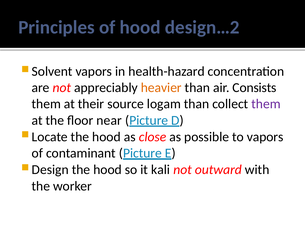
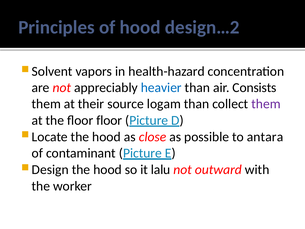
heavier colour: orange -> blue (161, 88)
floor near: near -> floor (109, 120)
to vapors: vapors -> antara (265, 137)
kali: kali -> lalu (161, 170)
